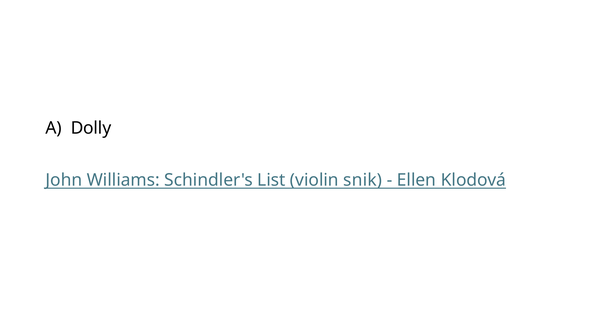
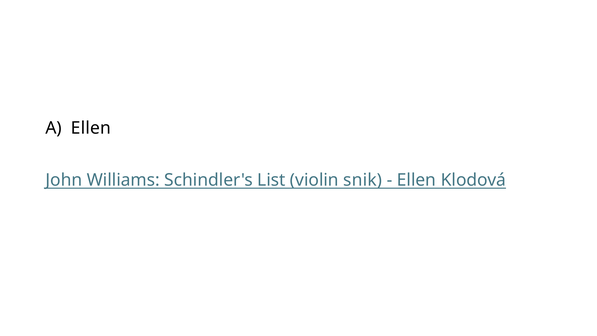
Dolly: Dolly -> Ellen (91, 128)
